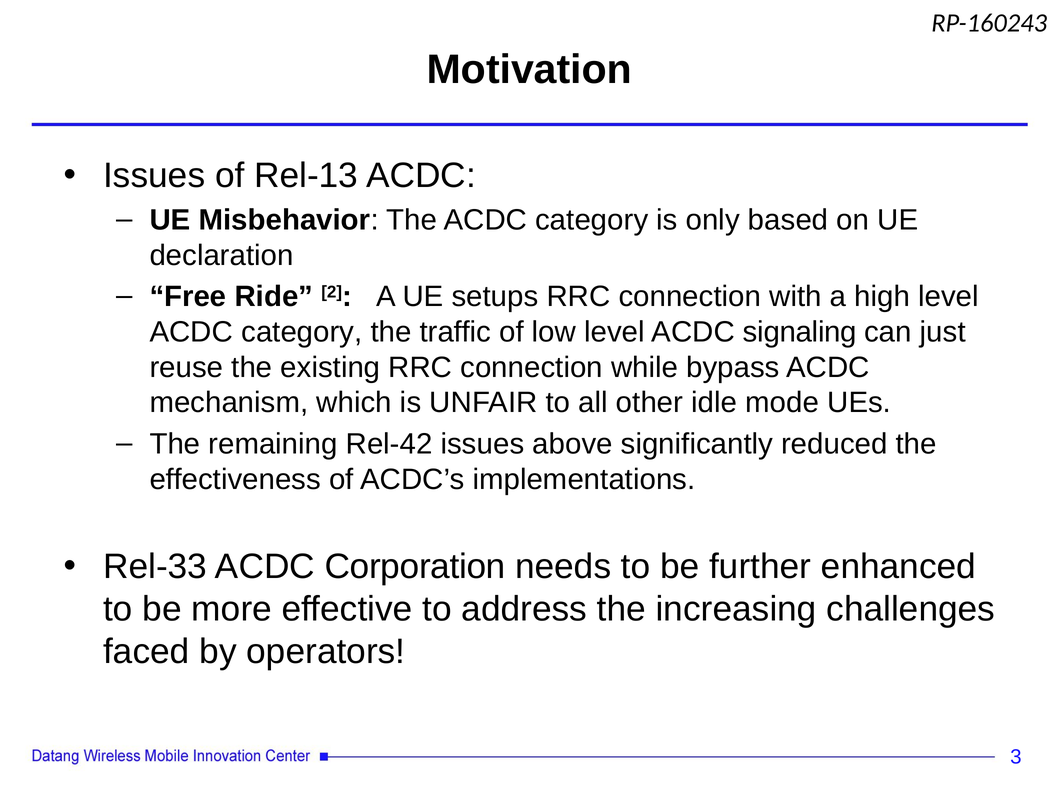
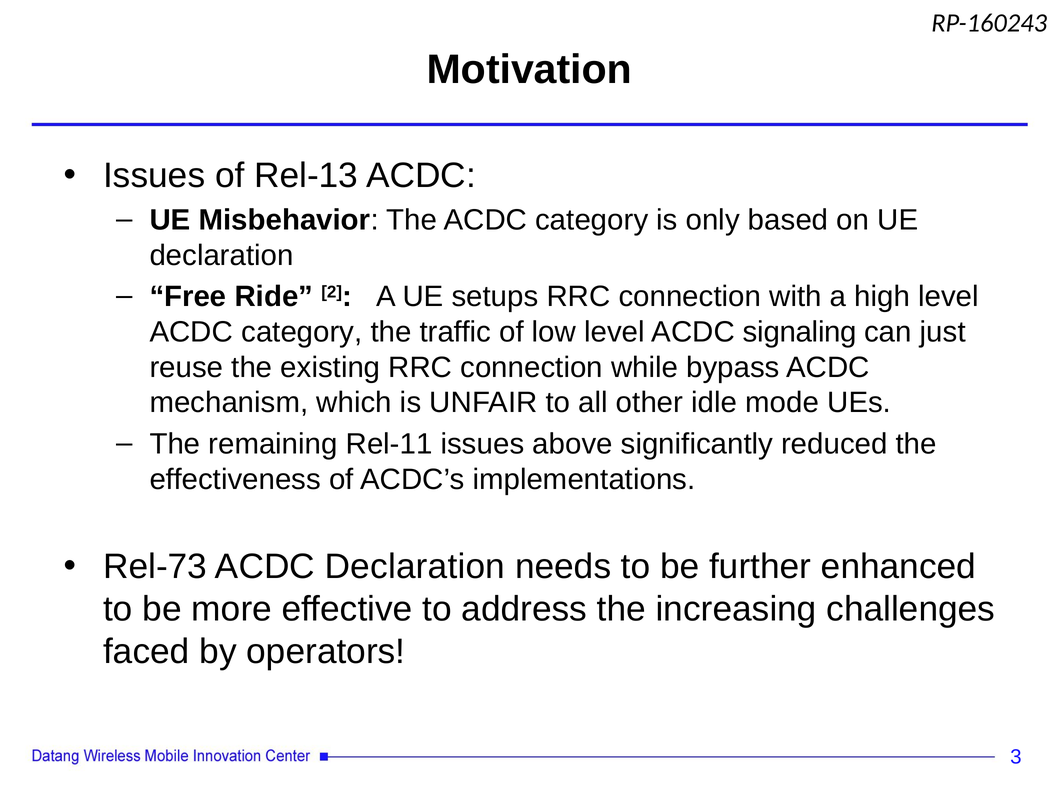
Rel-42: Rel-42 -> Rel-11 (389, 444)
Rel-33: Rel-33 -> Rel-73 (155, 567)
ACDC Corporation: Corporation -> Declaration (415, 567)
